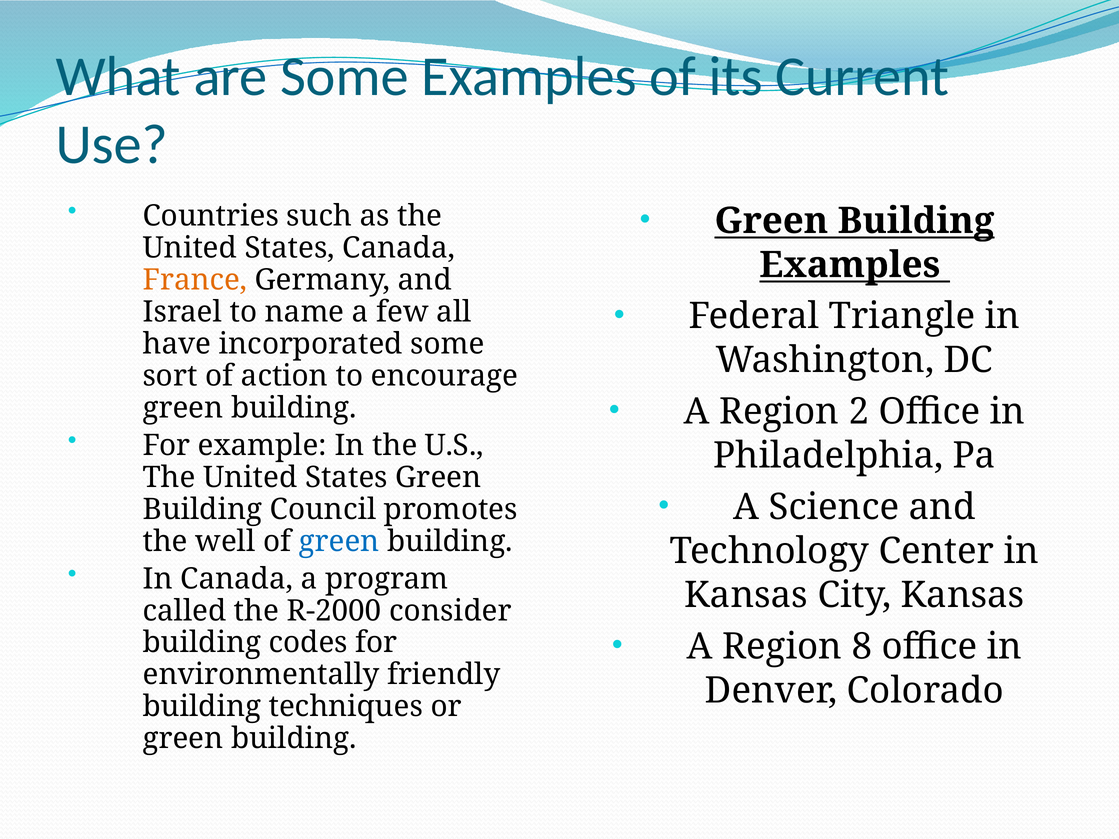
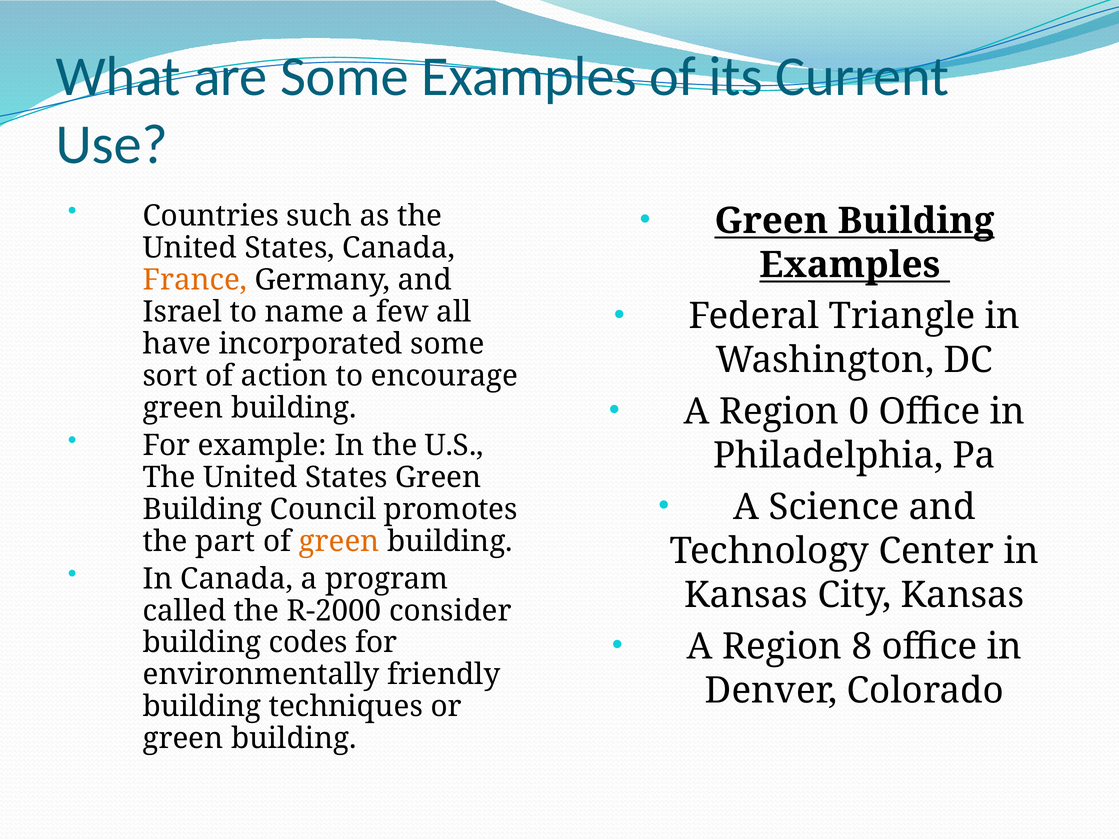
2: 2 -> 0 (859, 412)
well: well -> part (225, 541)
green colour: blue -> orange (339, 541)
